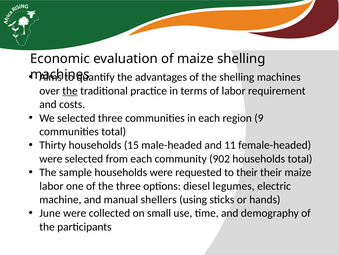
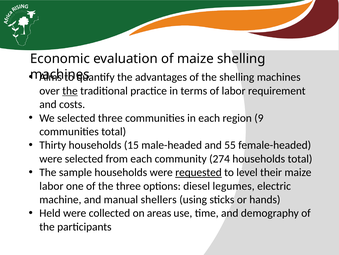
11: 11 -> 55 (230, 145)
902: 902 -> 274 (220, 158)
requested underline: none -> present (199, 172)
to their: their -> level (247, 172)
June: June -> Held (50, 213)
small: small -> areas (159, 213)
